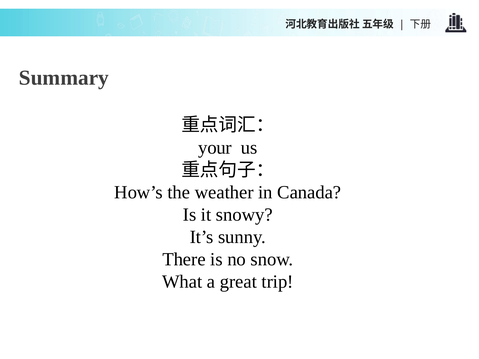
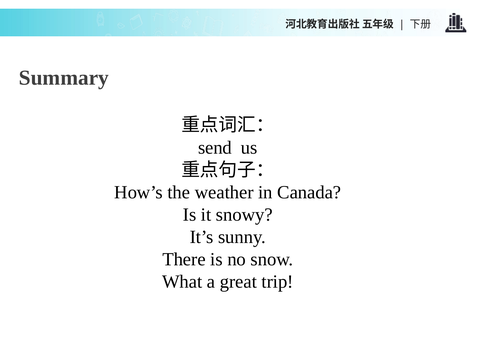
your: your -> send (215, 148)
